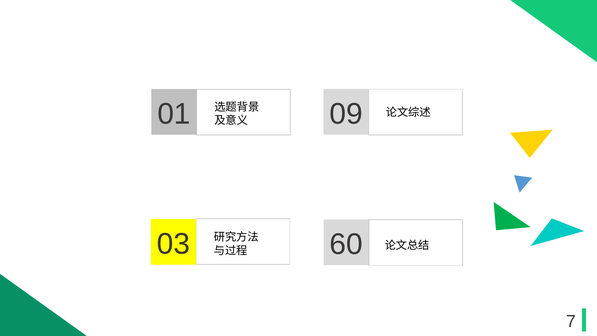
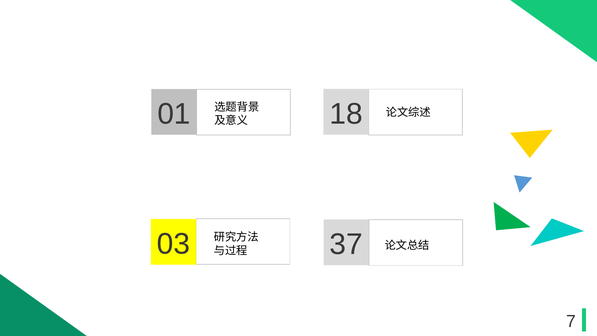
09: 09 -> 18 (346, 114)
60: 60 -> 37 (346, 244)
